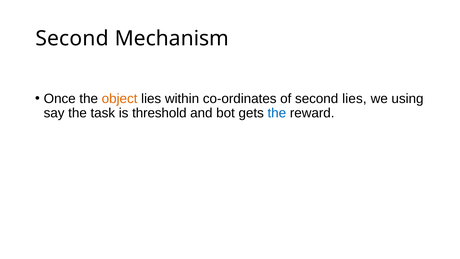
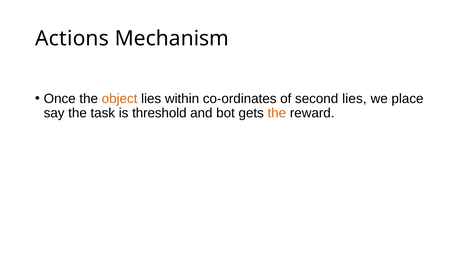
Second: Second -> Actions (72, 39)
using: using -> place (408, 99)
the colour: blue -> orange (277, 113)
